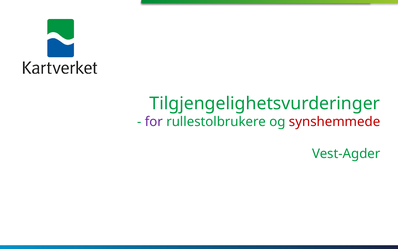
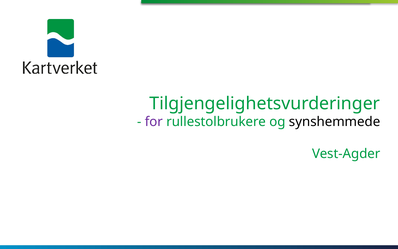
synshemmede colour: red -> black (335, 122)
